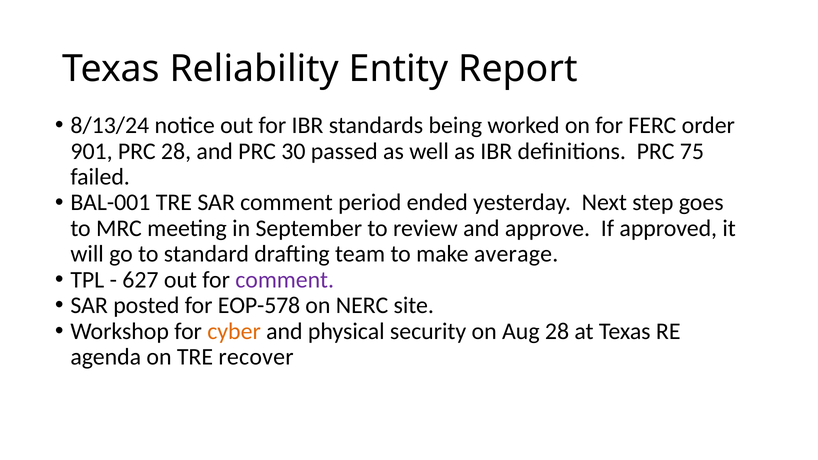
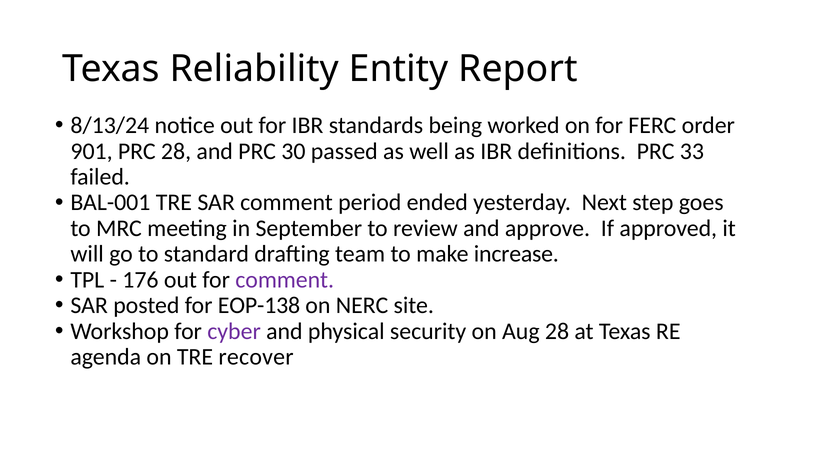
75: 75 -> 33 (692, 151)
average: average -> increase (516, 254)
627: 627 -> 176 (140, 280)
EOP-578: EOP-578 -> EOP-138 (259, 306)
cyber colour: orange -> purple (234, 331)
